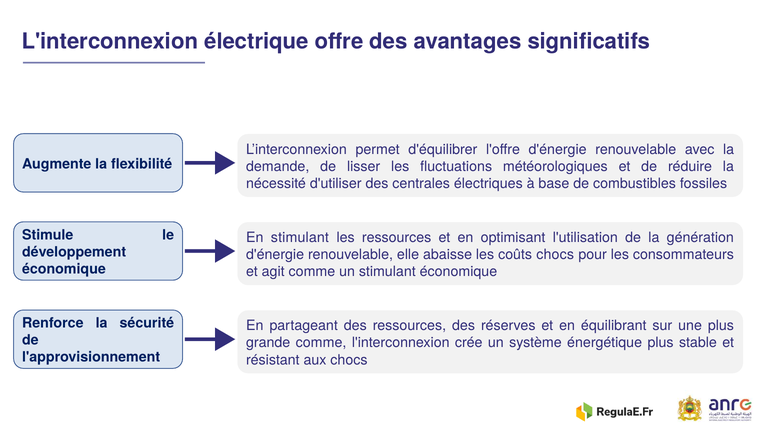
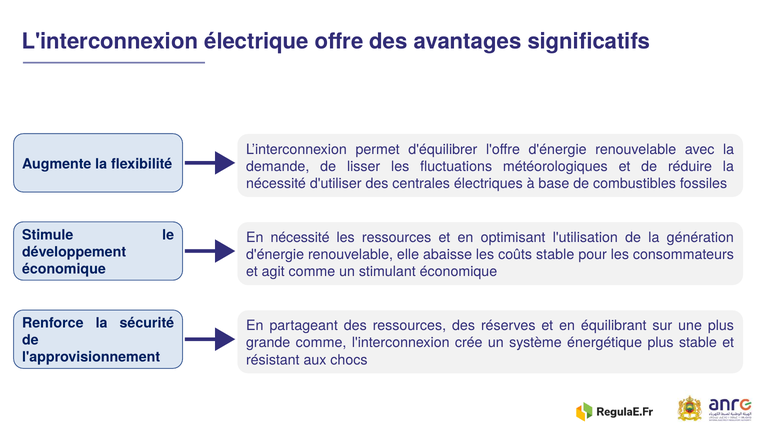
En stimulant: stimulant -> nécessité (300, 237)
coûts chocs: chocs -> stable (555, 255)
